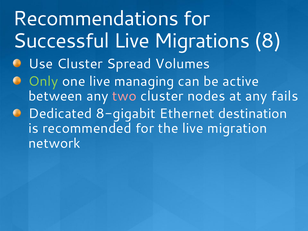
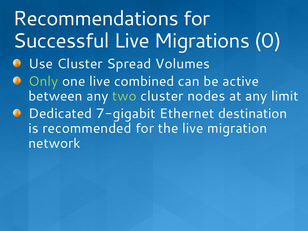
8: 8 -> 0 (268, 41)
managing: managing -> combined (144, 81)
two colour: pink -> light green (124, 96)
fails: fails -> limit (285, 96)
8-gigabit: 8-gigabit -> 7-gigabit (126, 114)
